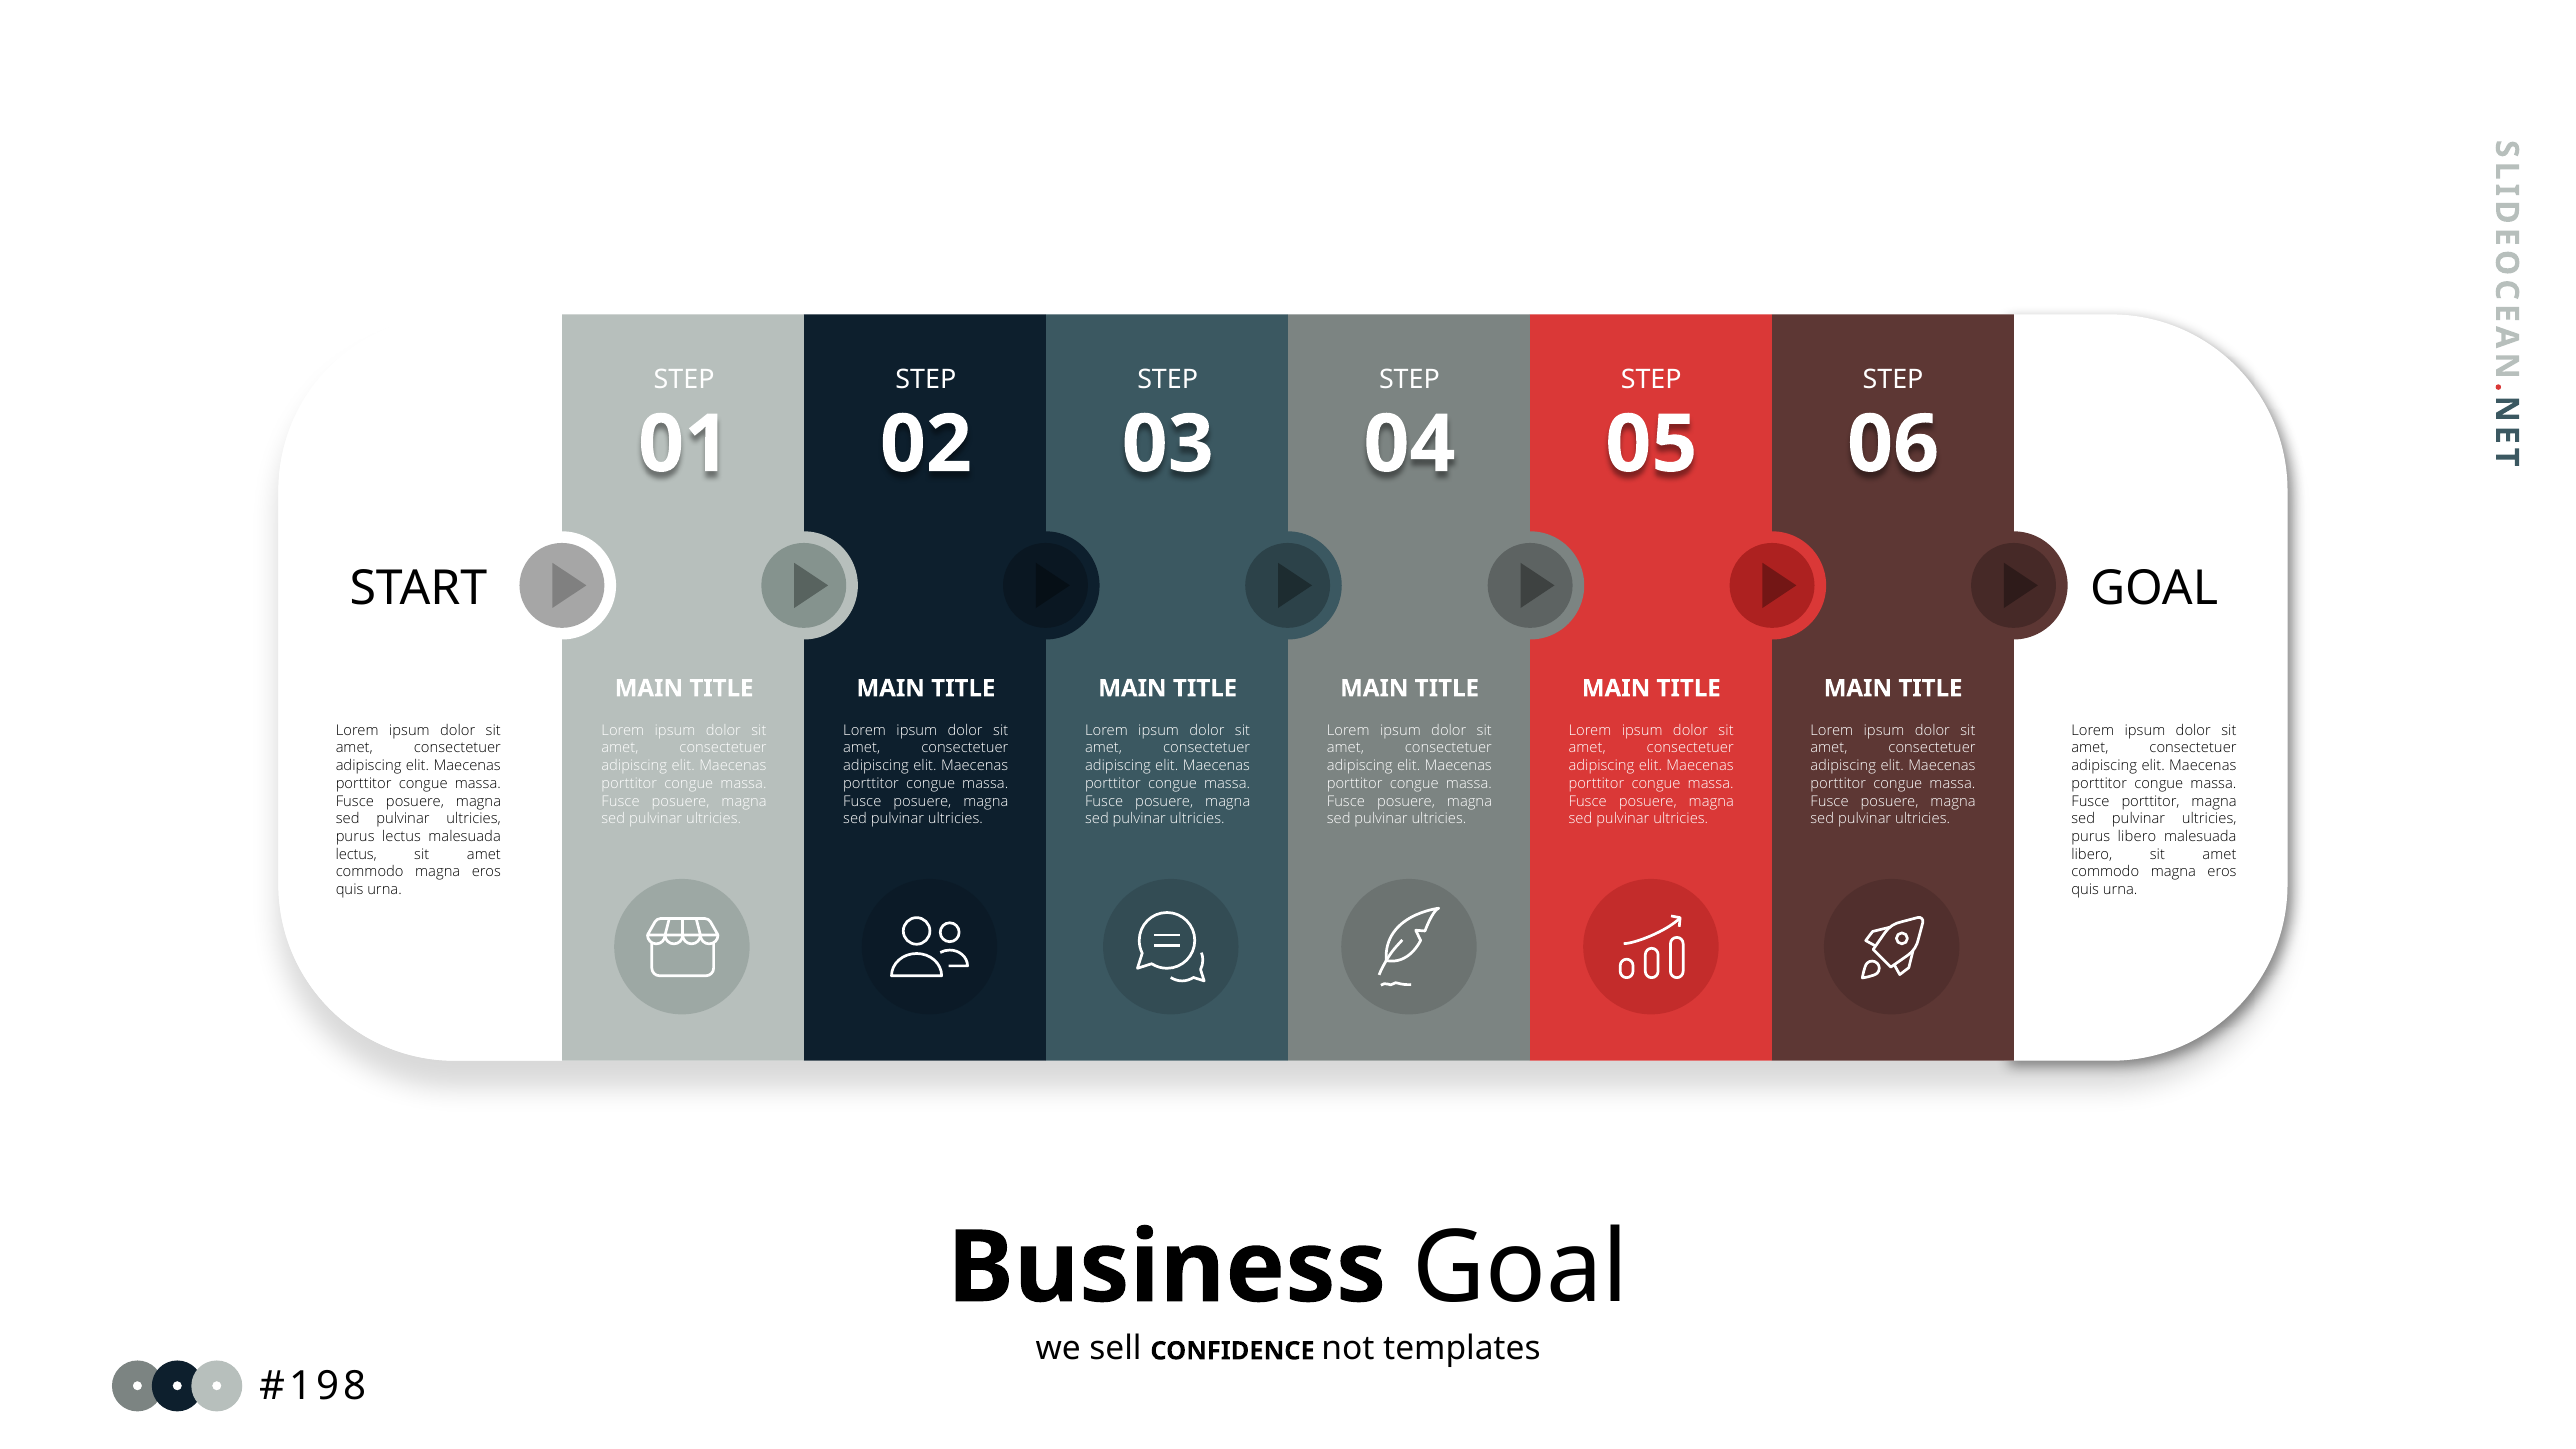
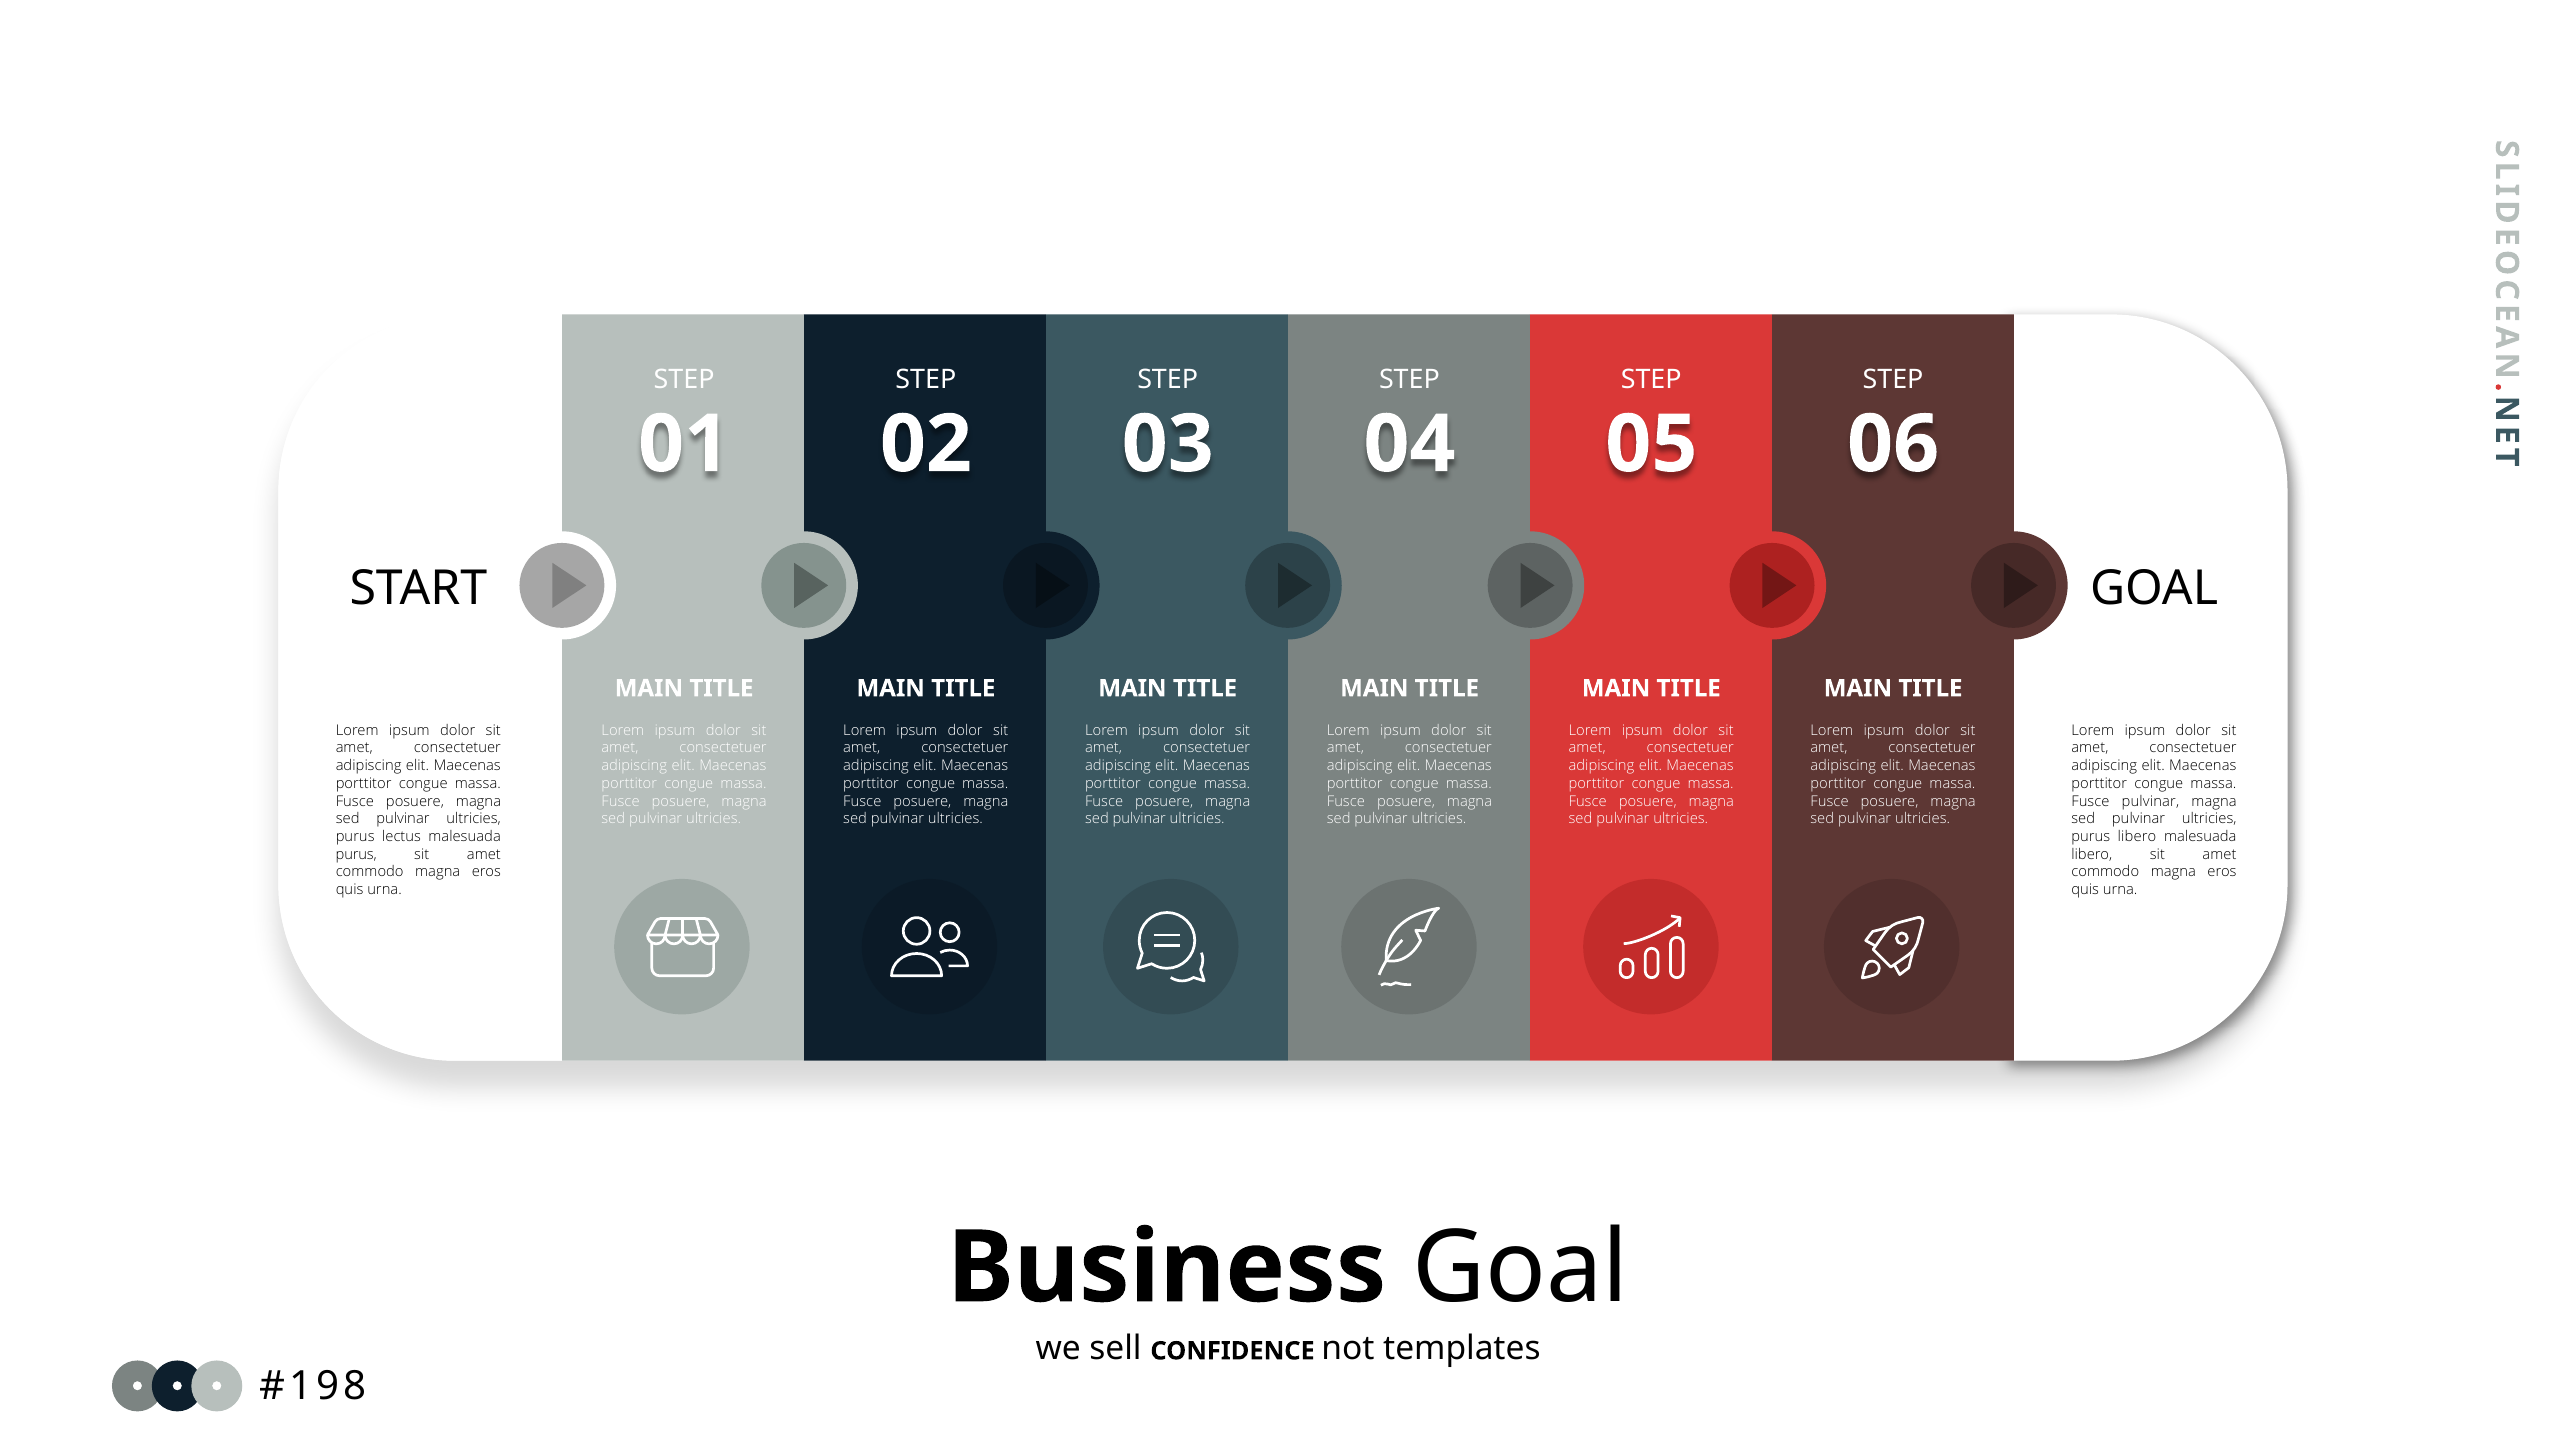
Fusce porttitor: porttitor -> pulvinar (2150, 801)
lectus: lectus -> purus (356, 854)
